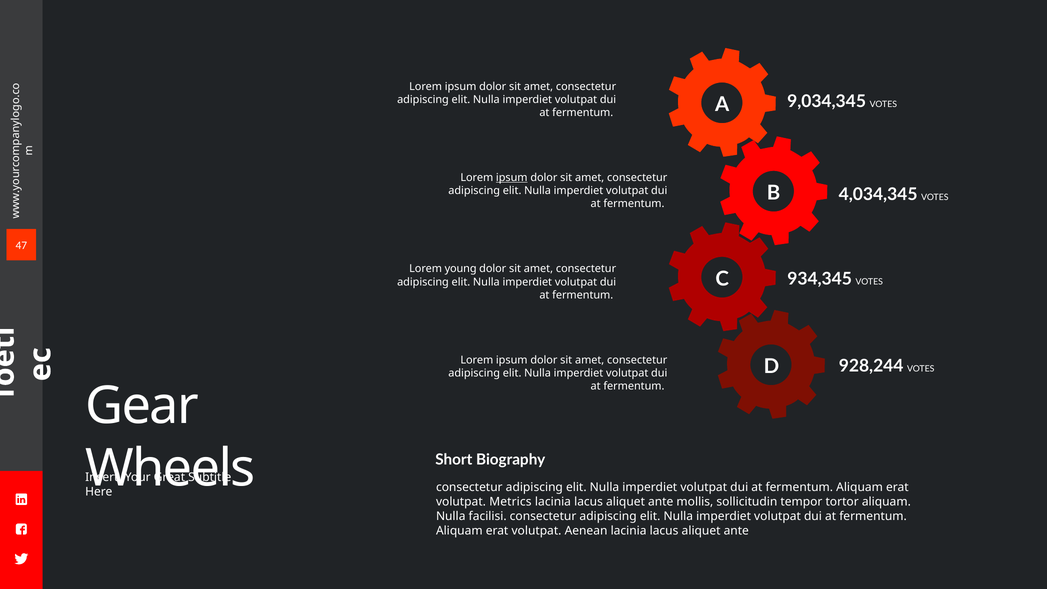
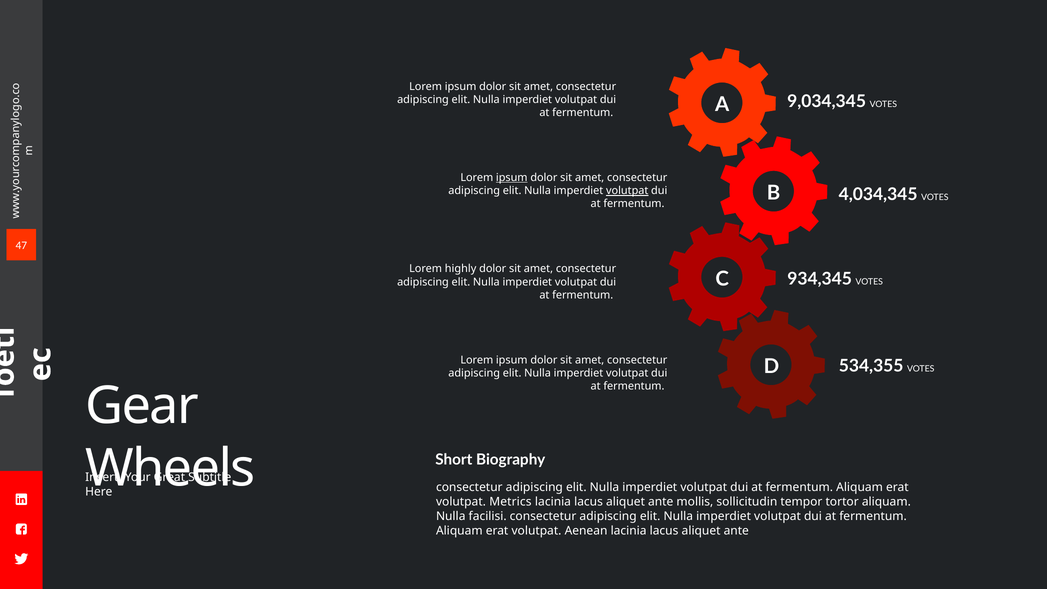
volutpat underline: none -> present (627, 191)
young: young -> highly (461, 269)
928,244: 928,244 -> 534,355 (871, 366)
